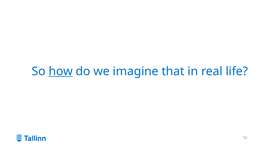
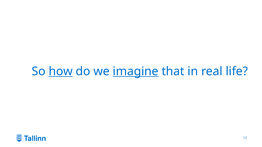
imagine underline: none -> present (136, 72)
